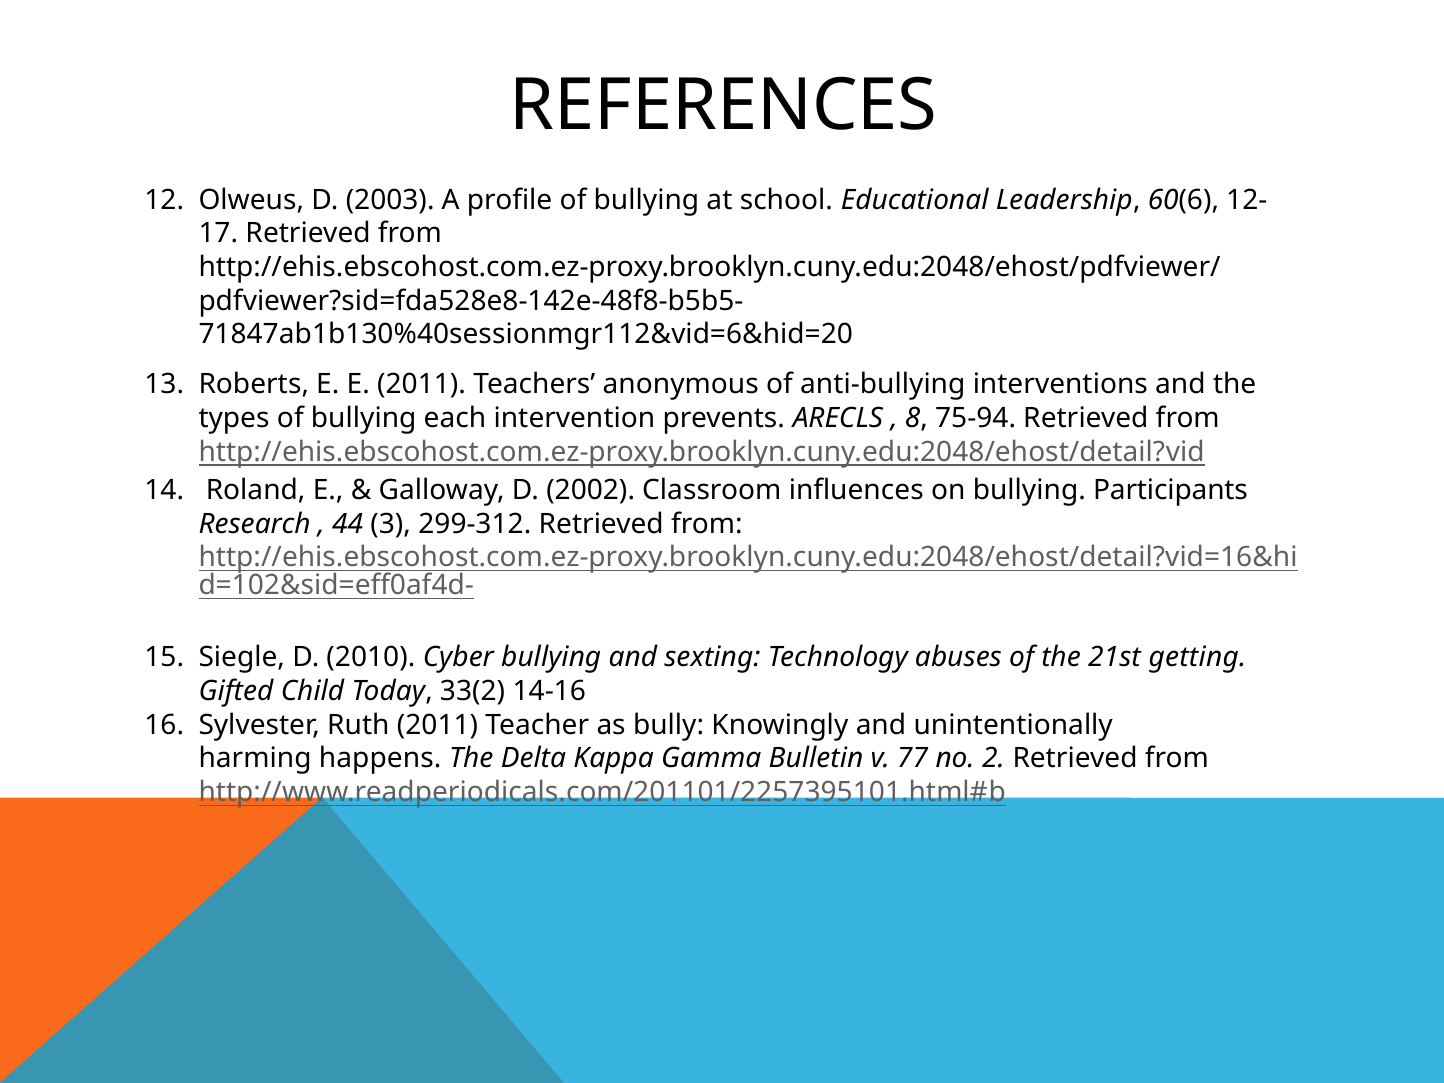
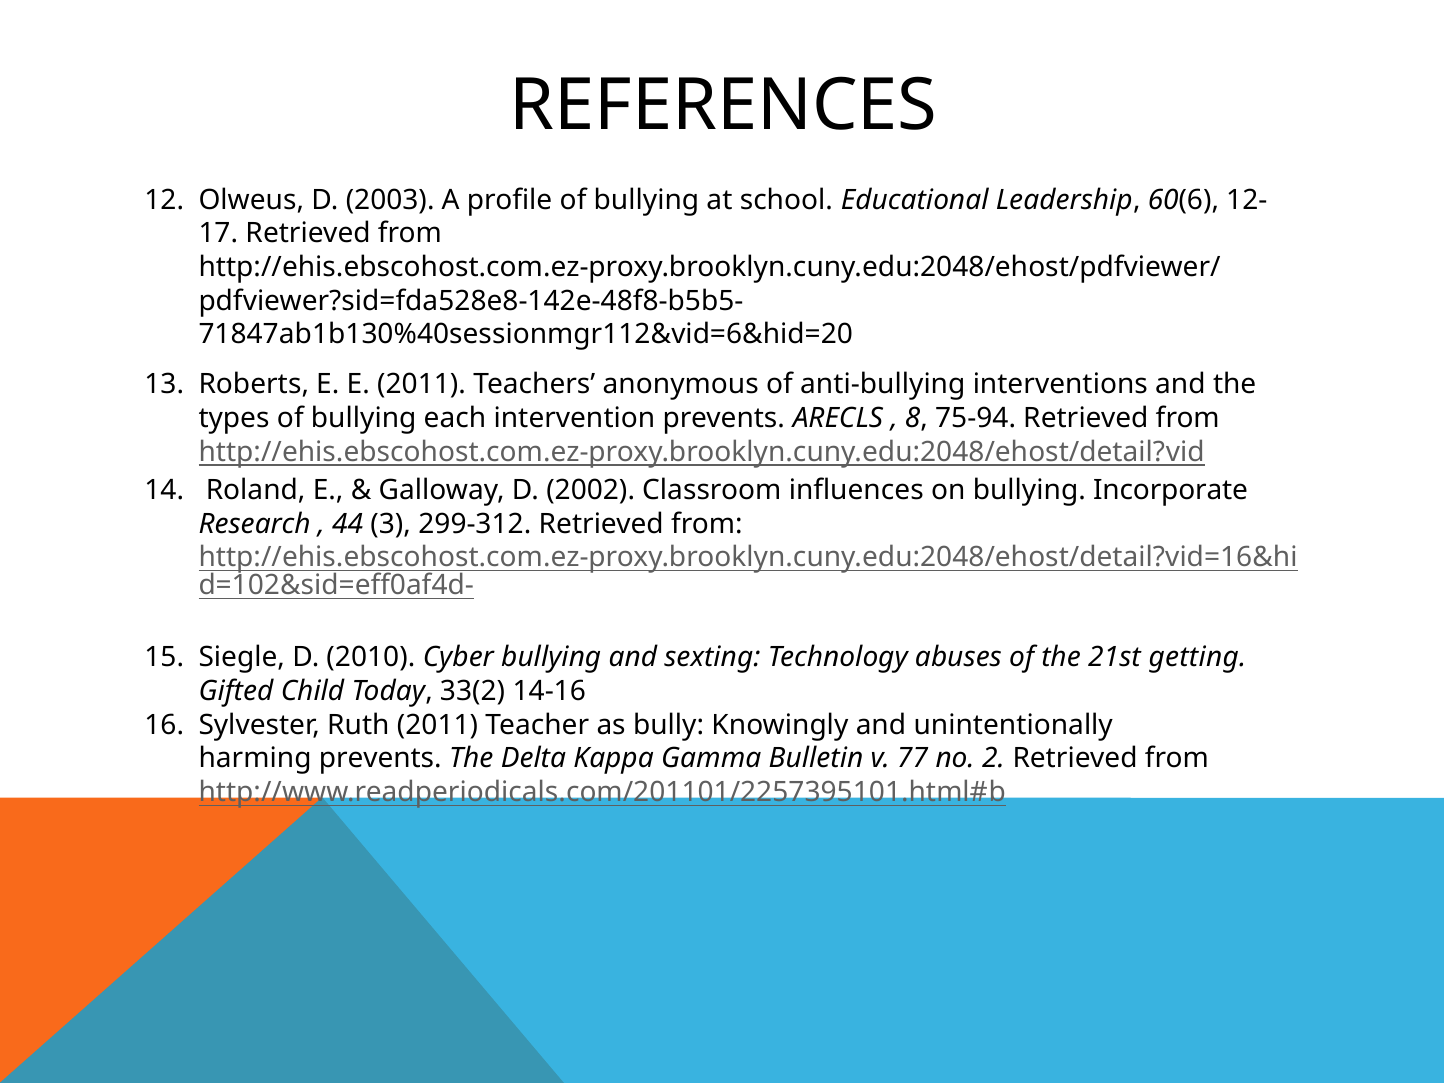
Participants: Participants -> Incorporate (1171, 490)
harming happens: happens -> prevents (380, 759)
